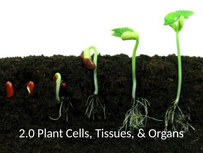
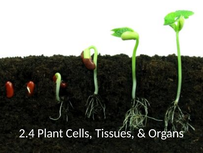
2.0: 2.0 -> 2.4 (27, 133)
